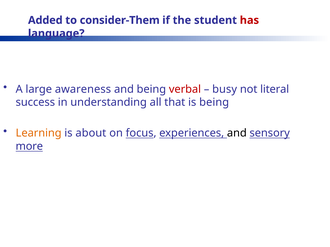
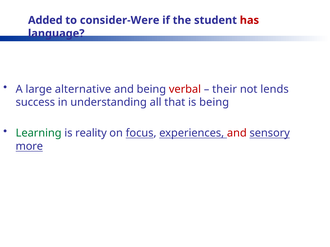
consider-Them: consider-Them -> consider-Were (120, 20)
awareness: awareness -> alternative (83, 89)
busy: busy -> their (225, 89)
literal: literal -> lends (275, 89)
Learning colour: orange -> green (39, 133)
about: about -> reality (91, 133)
and colour: black -> red (237, 133)
